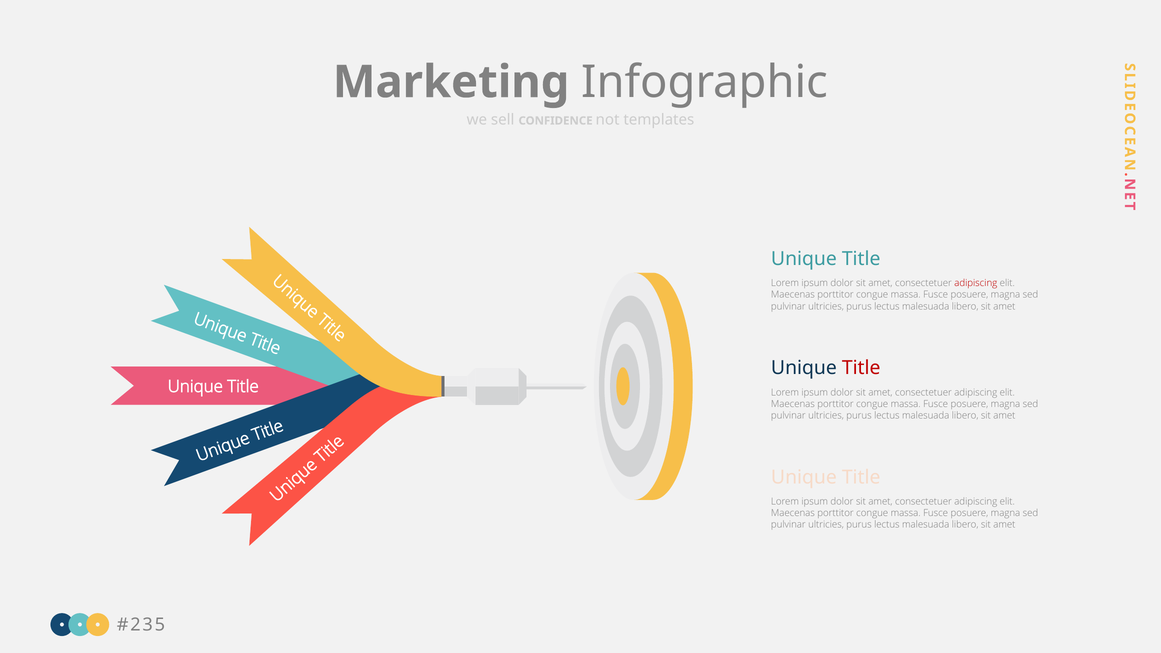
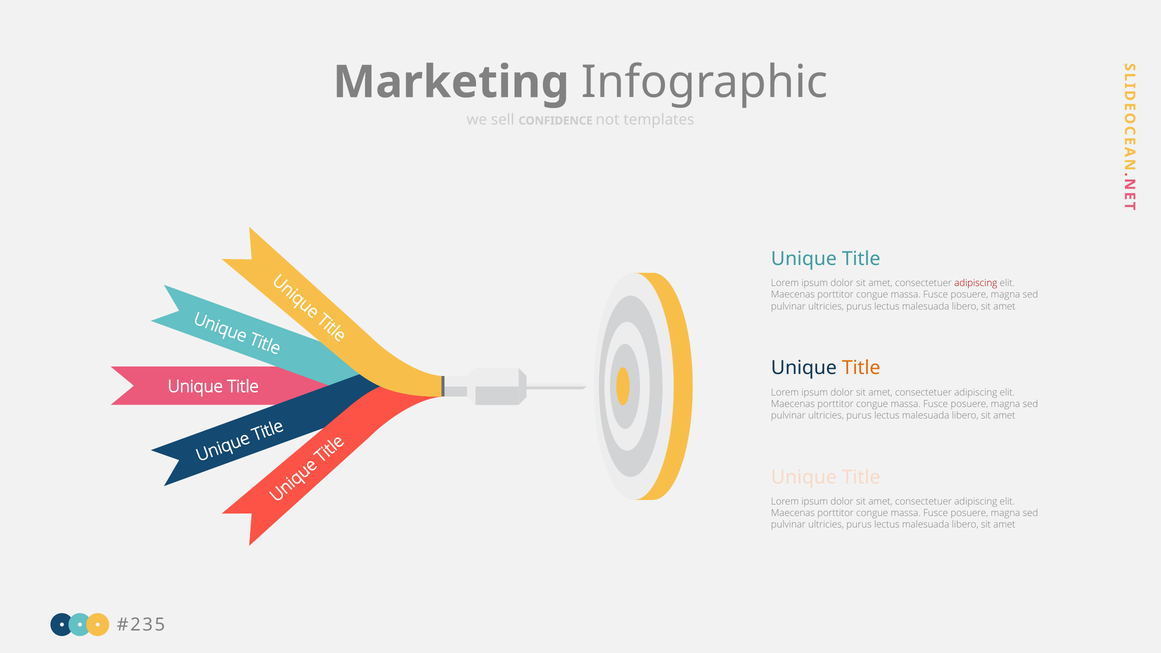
Title colour: red -> orange (861, 368)
